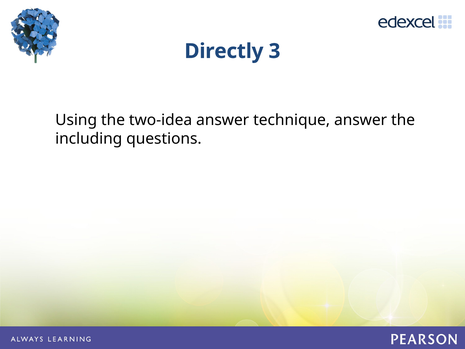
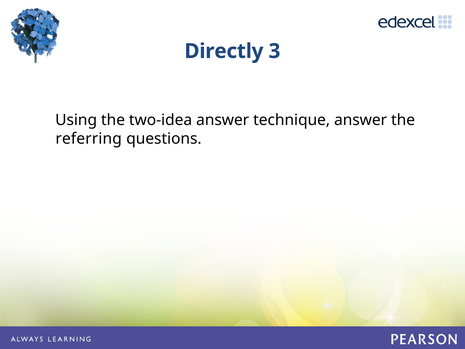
including: including -> referring (89, 138)
